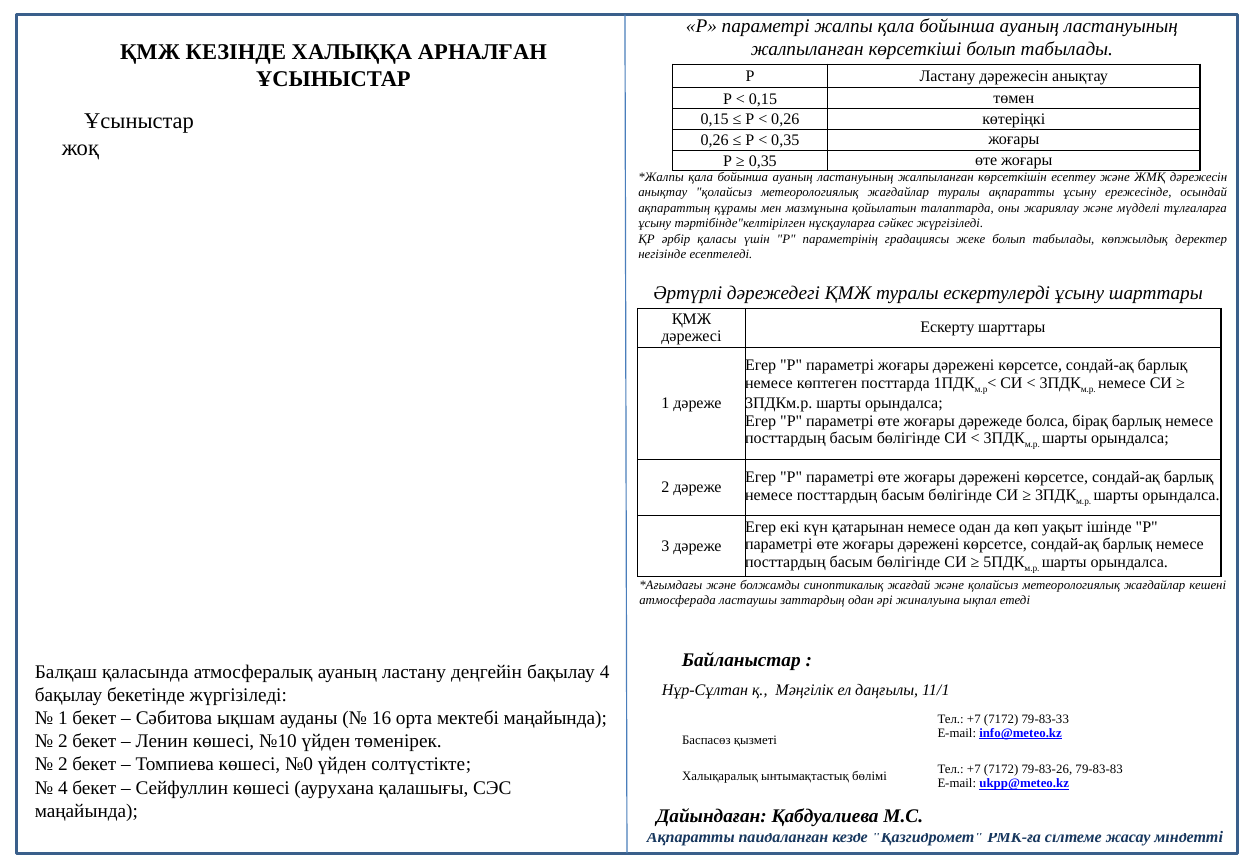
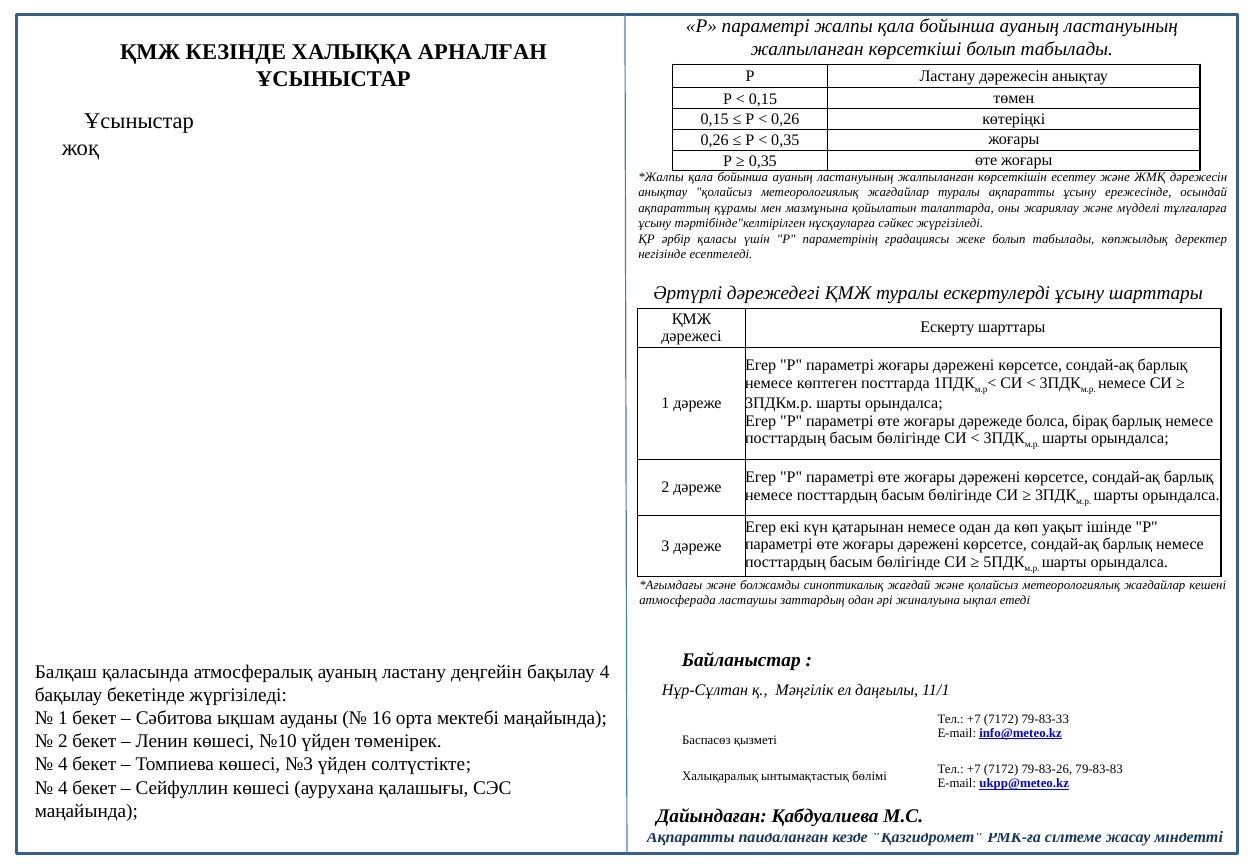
2: 2 -> 4 (63, 765)
№0: №0 -> №3 (299, 765)
